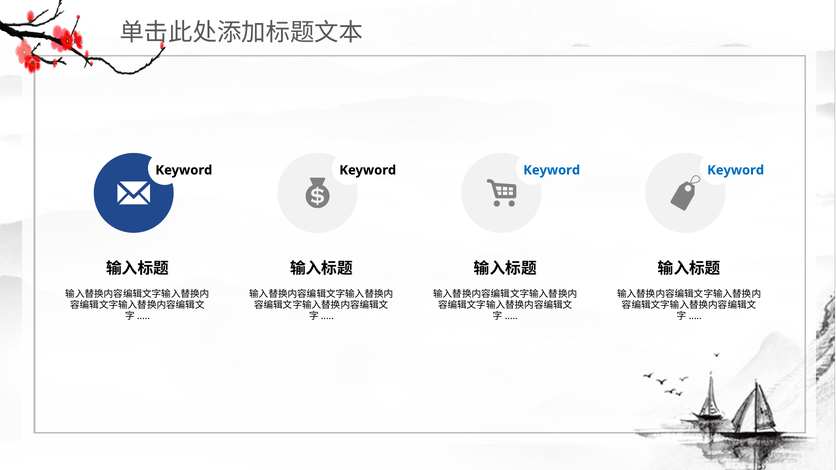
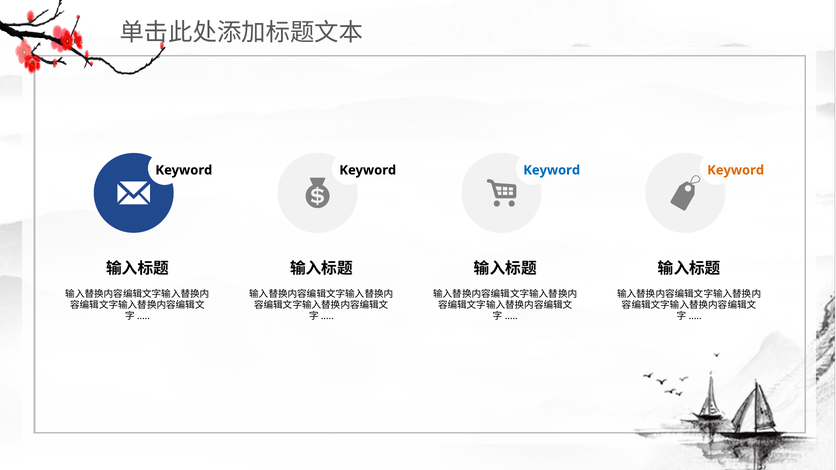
Keyword colour: blue -> orange (736, 170)
